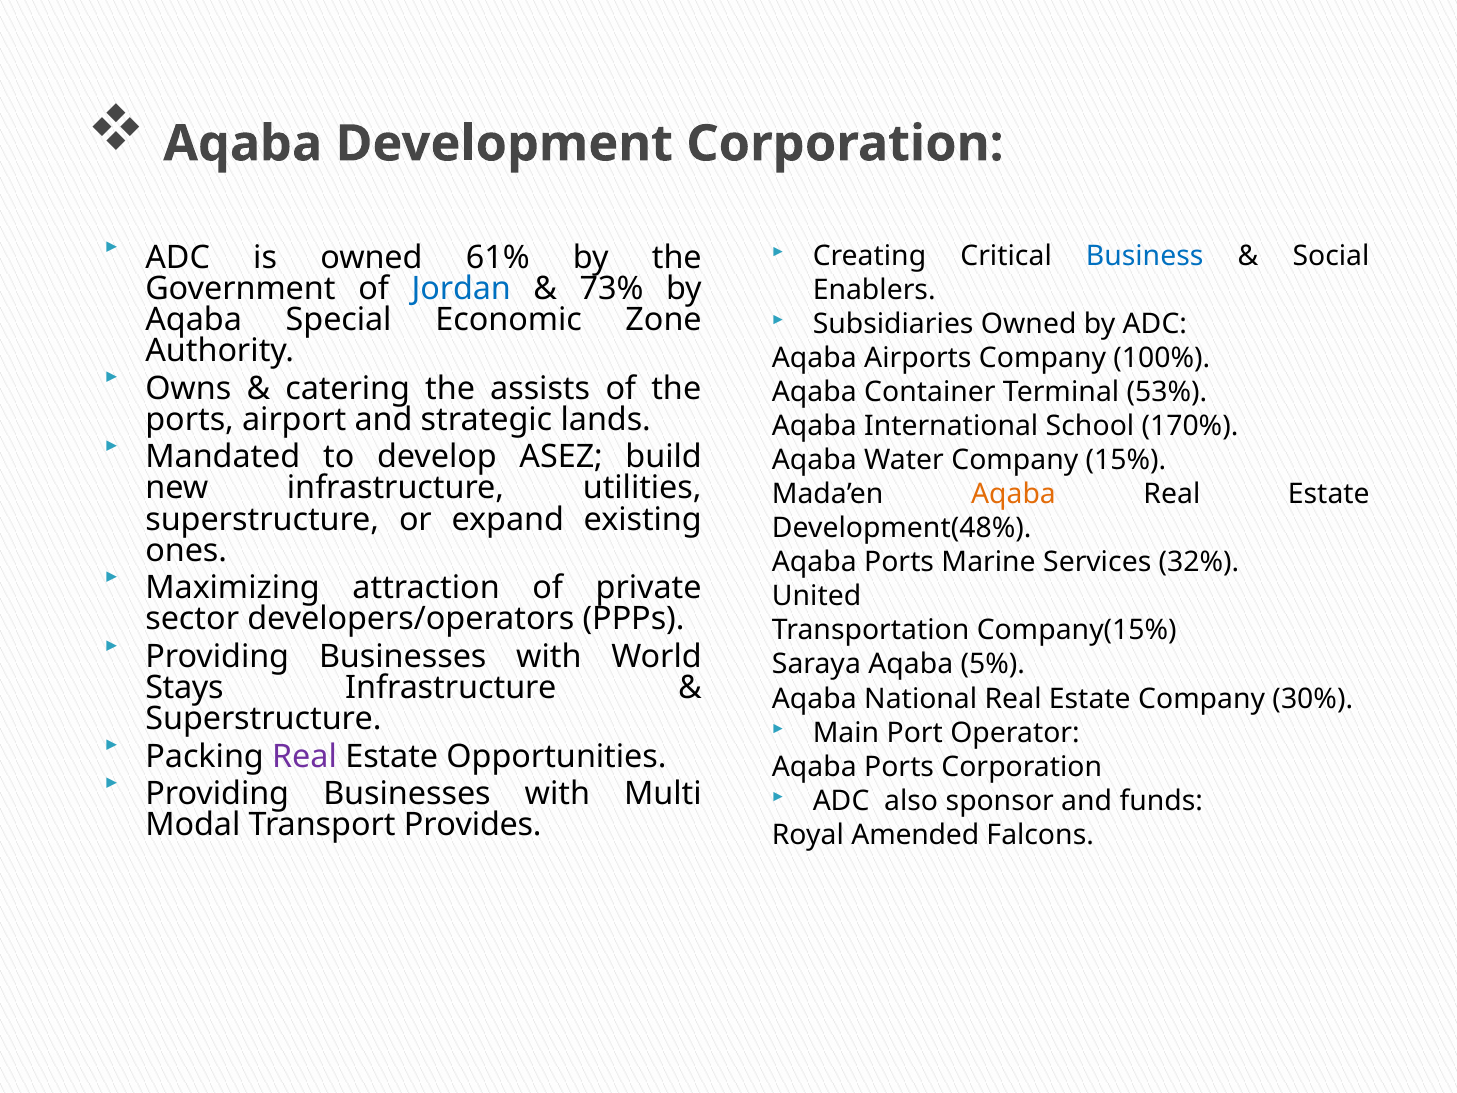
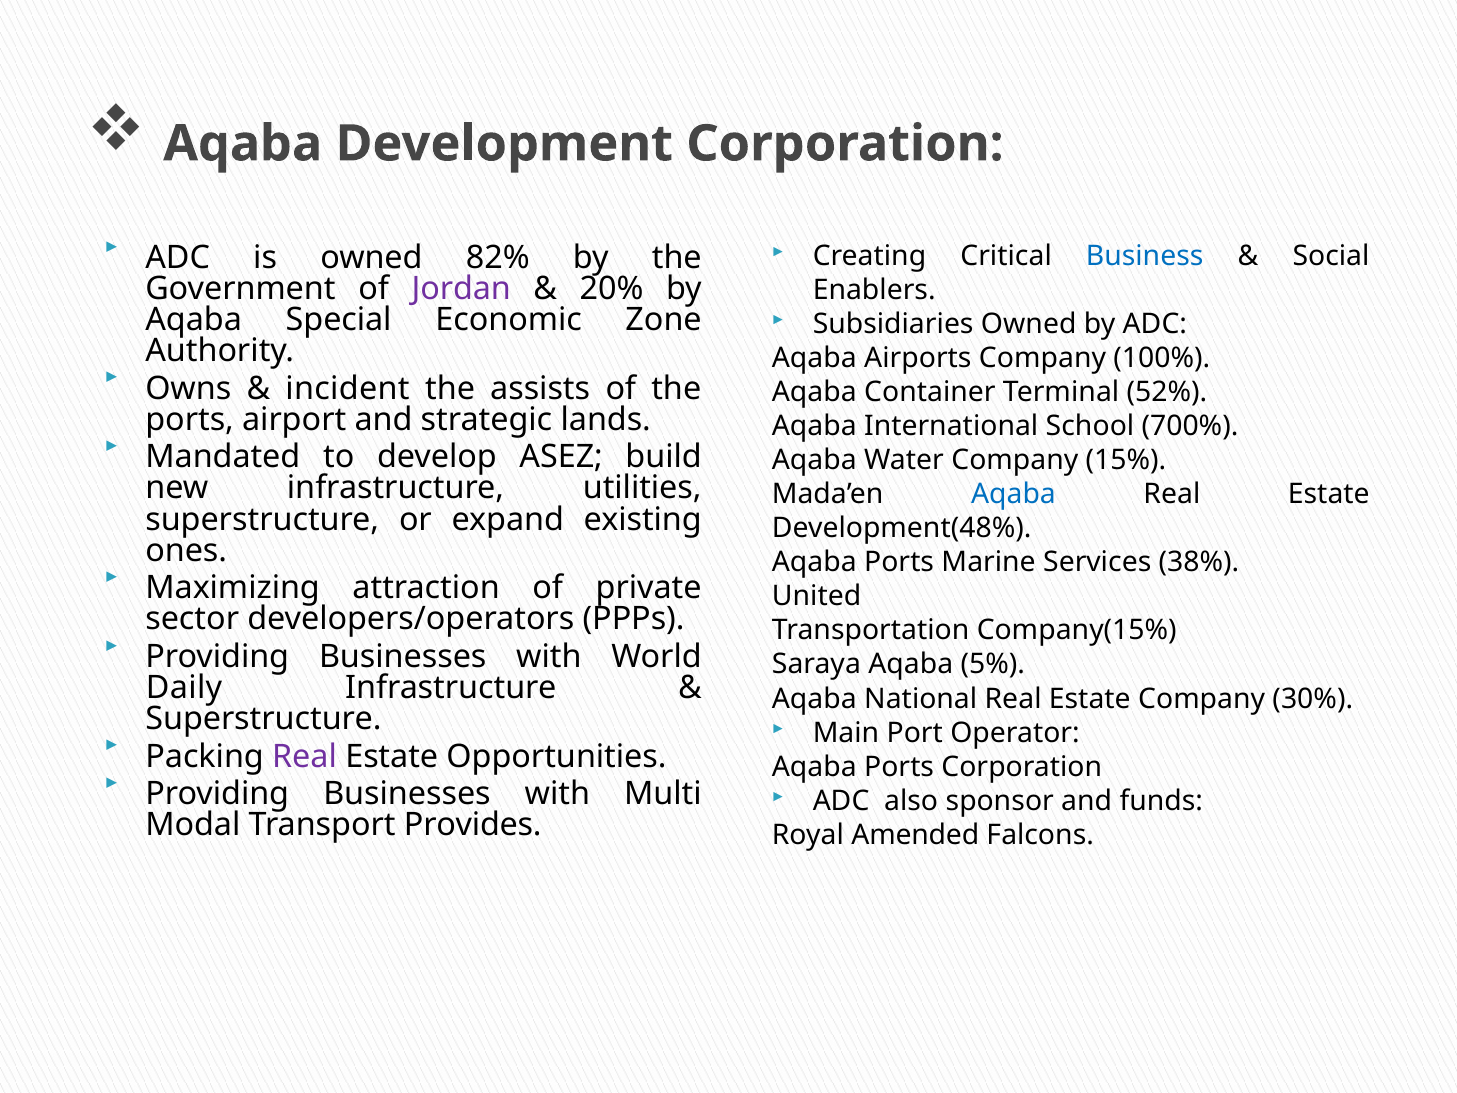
61%: 61% -> 82% (498, 258)
Jordan colour: blue -> purple (461, 289)
73%: 73% -> 20% (612, 289)
catering: catering -> incident (347, 389)
53%: 53% -> 52% (1167, 392)
170%: 170% -> 700% (1190, 426)
Aqaba colour: orange -> blue (1013, 494)
32%: 32% -> 38% (1199, 562)
Stays: Stays -> Daily (184, 688)
